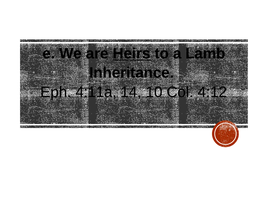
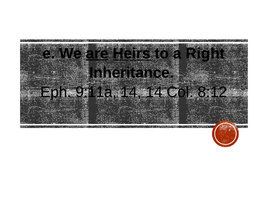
are underline: none -> present (97, 53)
Lamb: Lamb -> Right (205, 53)
4:11a: 4:11a -> 9:11a (96, 92)
14 10: 10 -> 14 (154, 92)
4:12: 4:12 -> 8:12 (212, 92)
